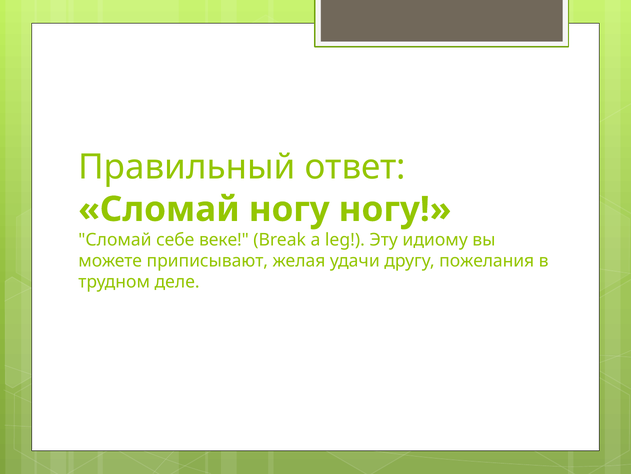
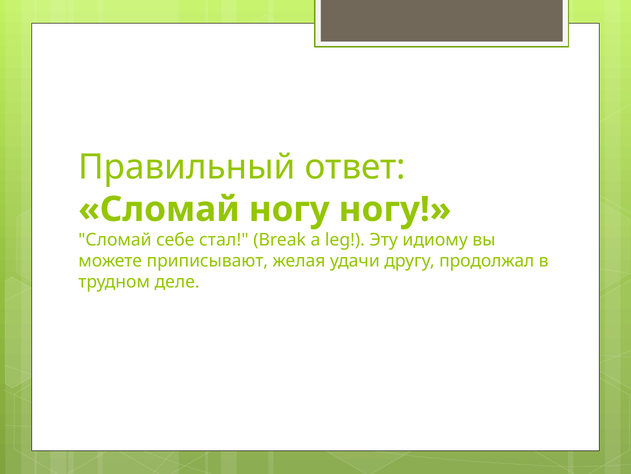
веке: веке -> стал (224, 239)
пожелания: пожелания -> продолжал (487, 260)
